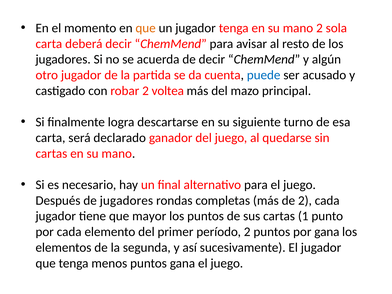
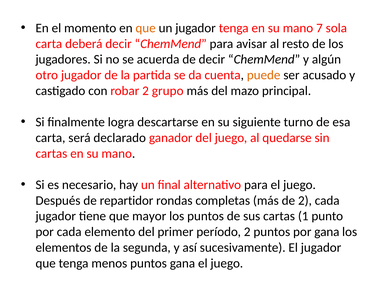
mano 2: 2 -> 7 (319, 28)
puede colour: blue -> orange (264, 75)
voltea: voltea -> grupo (168, 91)
de jugadores: jugadores -> repartidor (127, 200)
